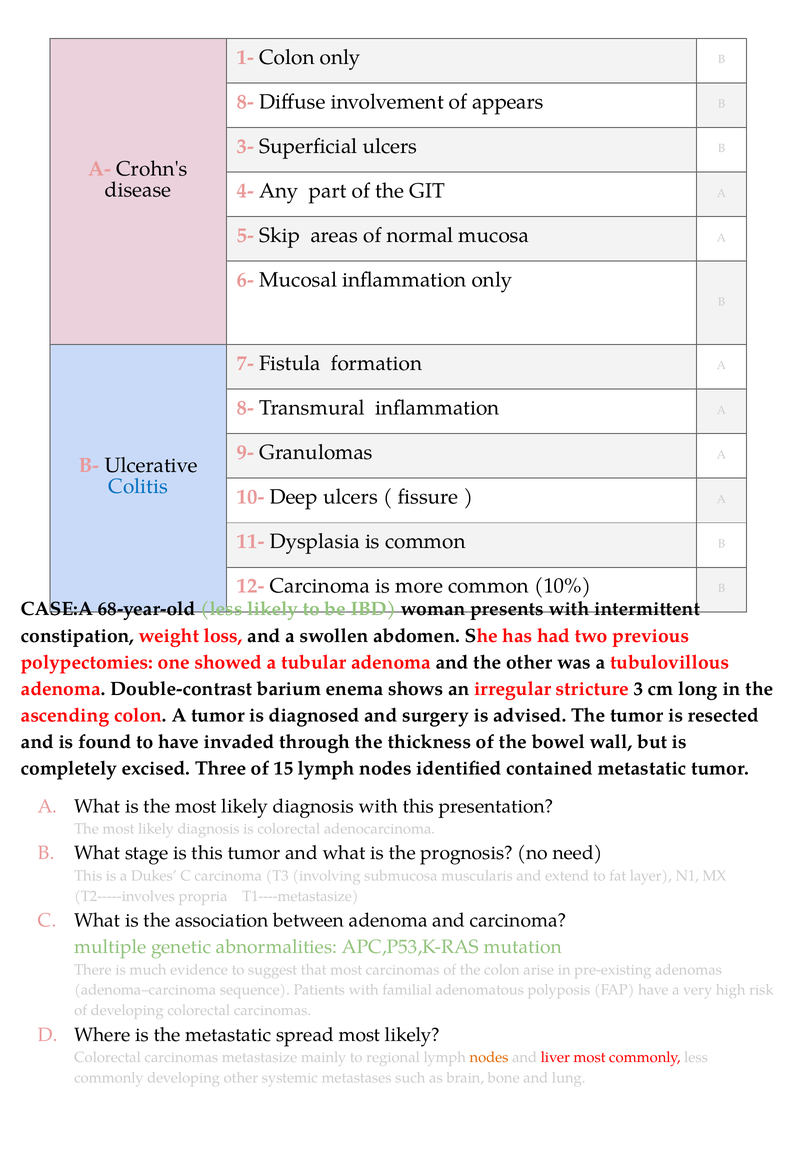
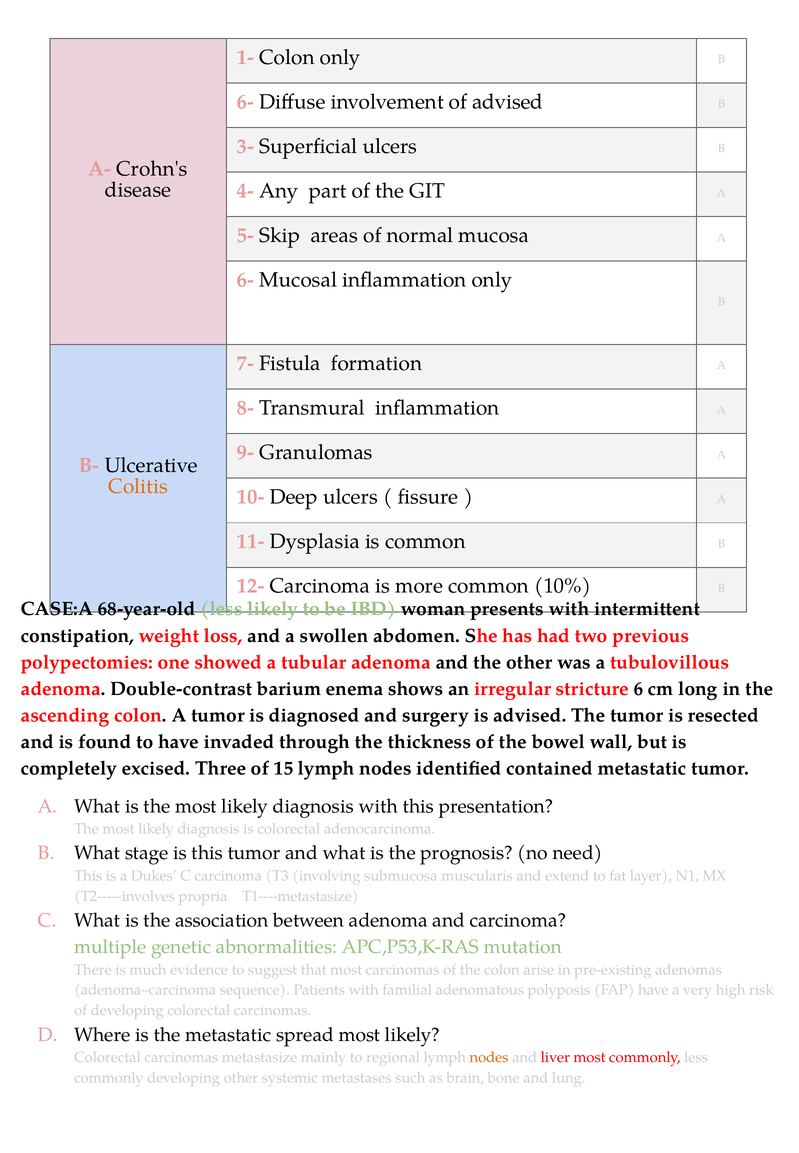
8-: 8- -> 6- (246, 102)
of appears: appears -> advised (508, 102)
Colitis colour: blue -> orange (138, 487)
3: 3 -> 6 (638, 689)
